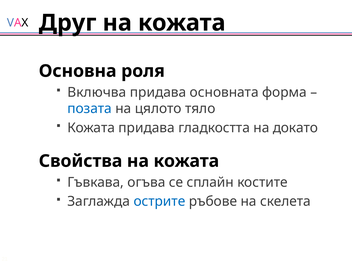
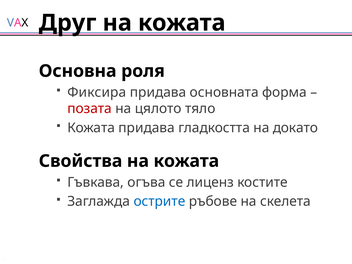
Включва: Включва -> Фиксира (97, 92)
позата colour: blue -> red (90, 109)
сплайн: сплайн -> лиценз (210, 182)
